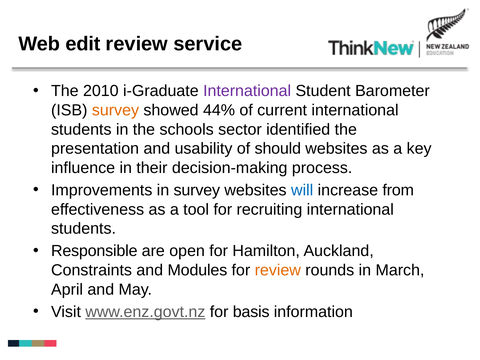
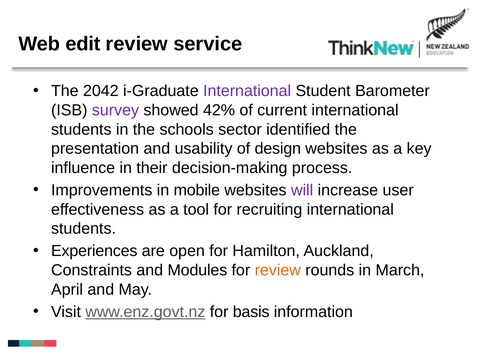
2010: 2010 -> 2042 (101, 91)
survey colour: orange -> purple (115, 110)
44%: 44% -> 42% (219, 110)
should: should -> design (278, 149)
in survey: survey -> mobile (197, 190)
will colour: blue -> purple (302, 190)
from: from -> user (398, 190)
Responsible: Responsible -> Experiences (94, 251)
